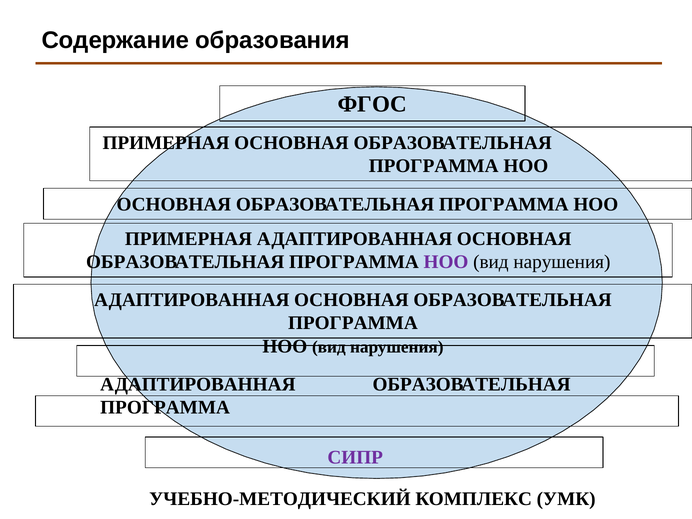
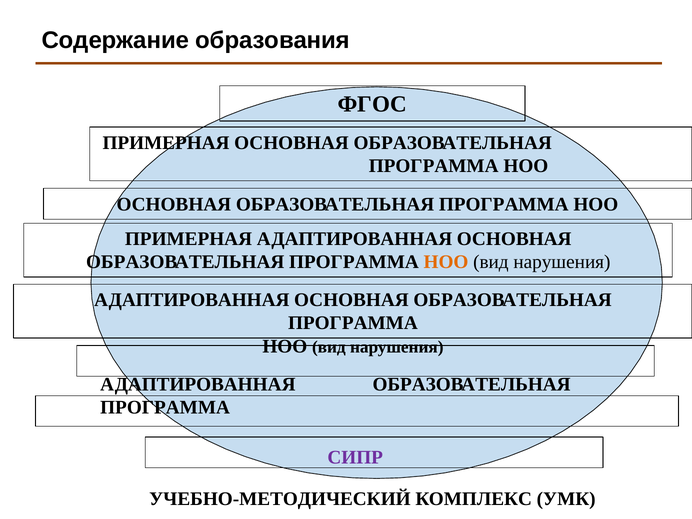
НОО colour: purple -> orange (446, 262)
